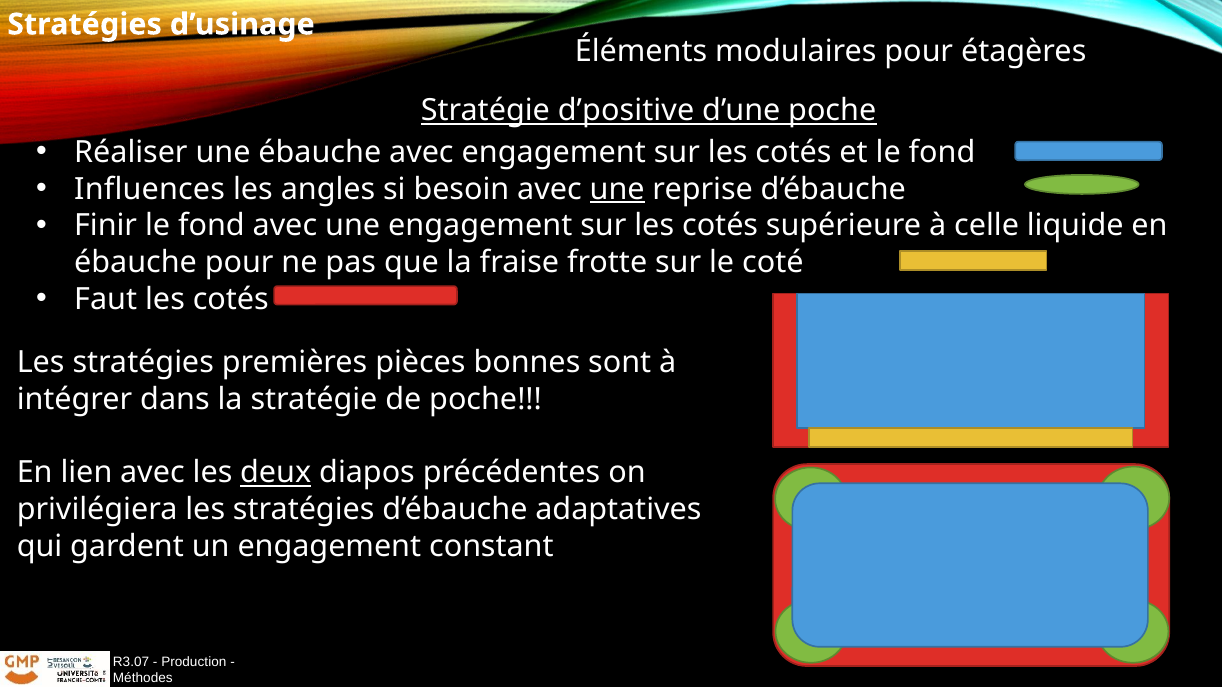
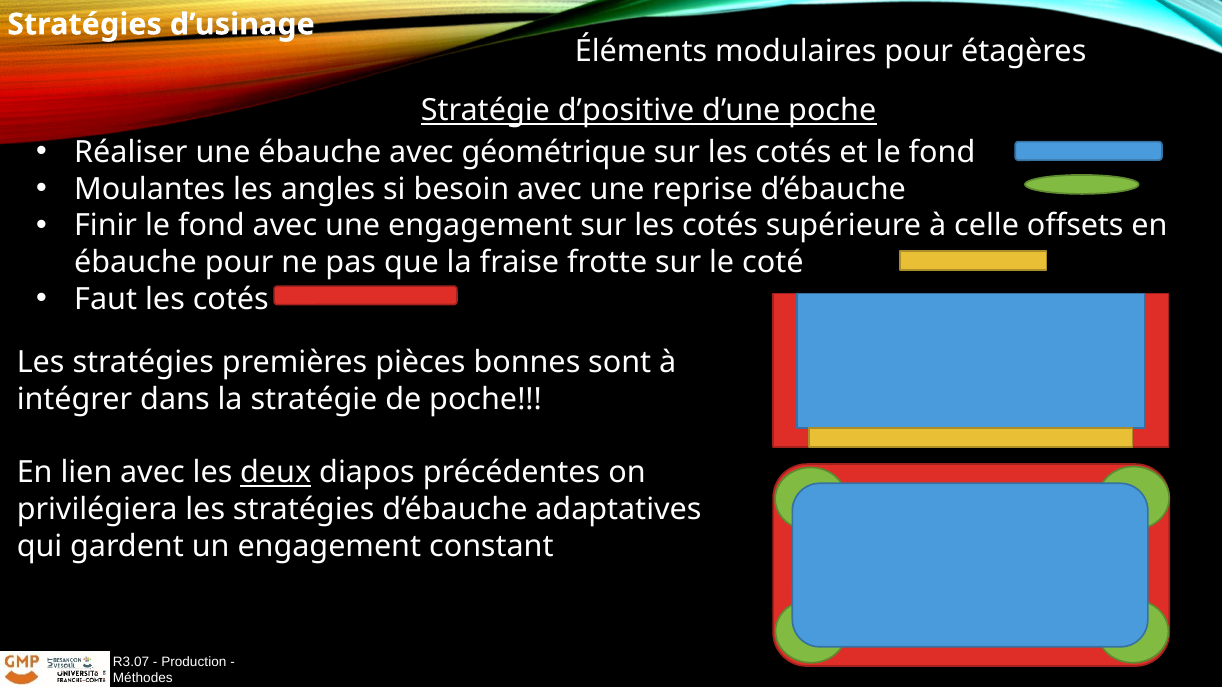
avec engagement: engagement -> géométrique (554, 153)
Influences: Influences -> Moulantes (150, 189)
une underline: present -> none (617, 189)
liquide: liquide -> offsets (1075, 226)
